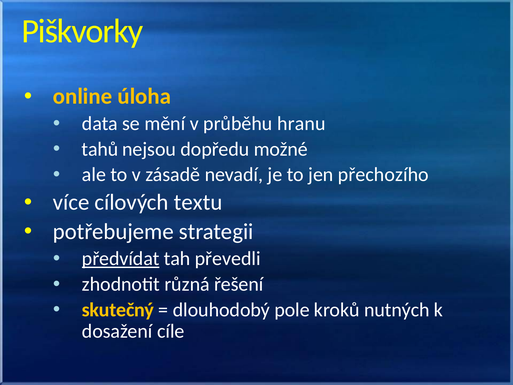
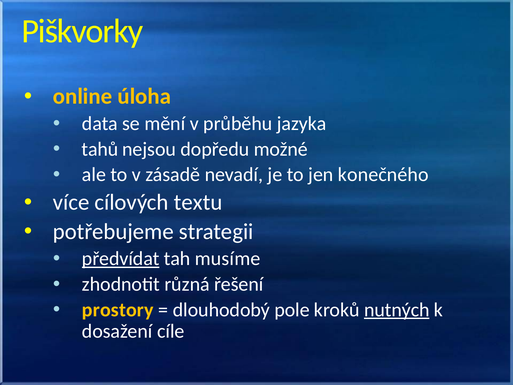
hranu: hranu -> jazyka (302, 123)
přechozího: přechozího -> konečného (383, 175)
převedli: převedli -> musíme (228, 259)
skutečný: skutečný -> prostory (118, 310)
nutných underline: none -> present (397, 310)
